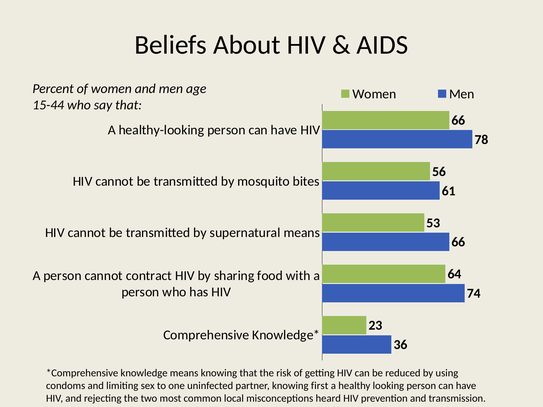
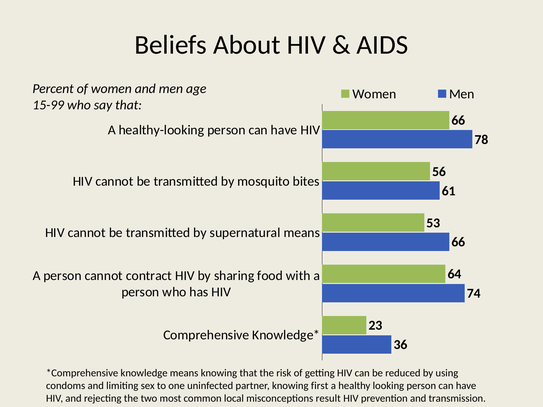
15-44: 15-44 -> 15-99 (48, 105)
heard: heard -> result (328, 398)
